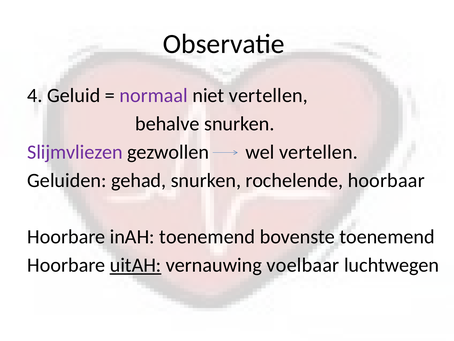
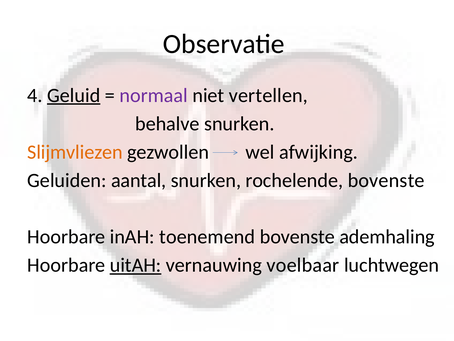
Geluid underline: none -> present (74, 95)
Slijmvliezen colour: purple -> orange (75, 152)
wel vertellen: vertellen -> afwijking (319, 152)
gehad: gehad -> aantal (139, 180)
rochelende hoorbaar: hoorbaar -> bovenste (386, 180)
bovenste toenemend: toenemend -> ademhaling (387, 237)
